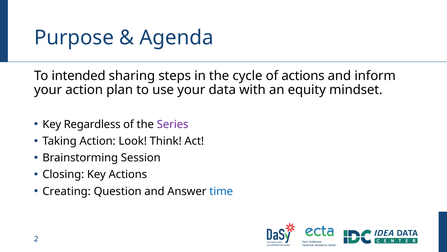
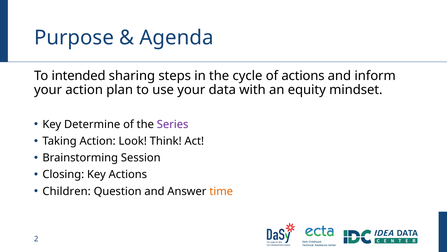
Regardless: Regardless -> Determine (92, 124)
Creating: Creating -> Children (67, 191)
time colour: blue -> orange (221, 191)
